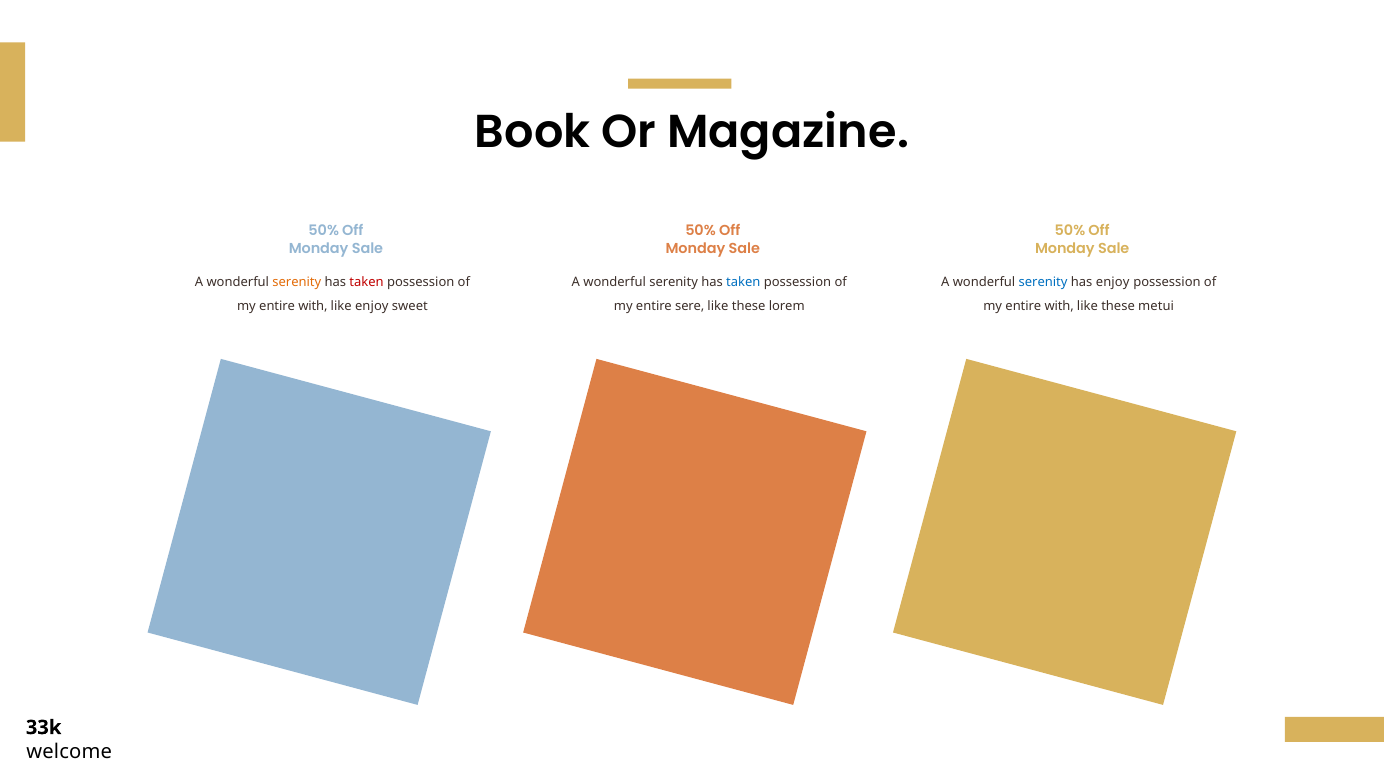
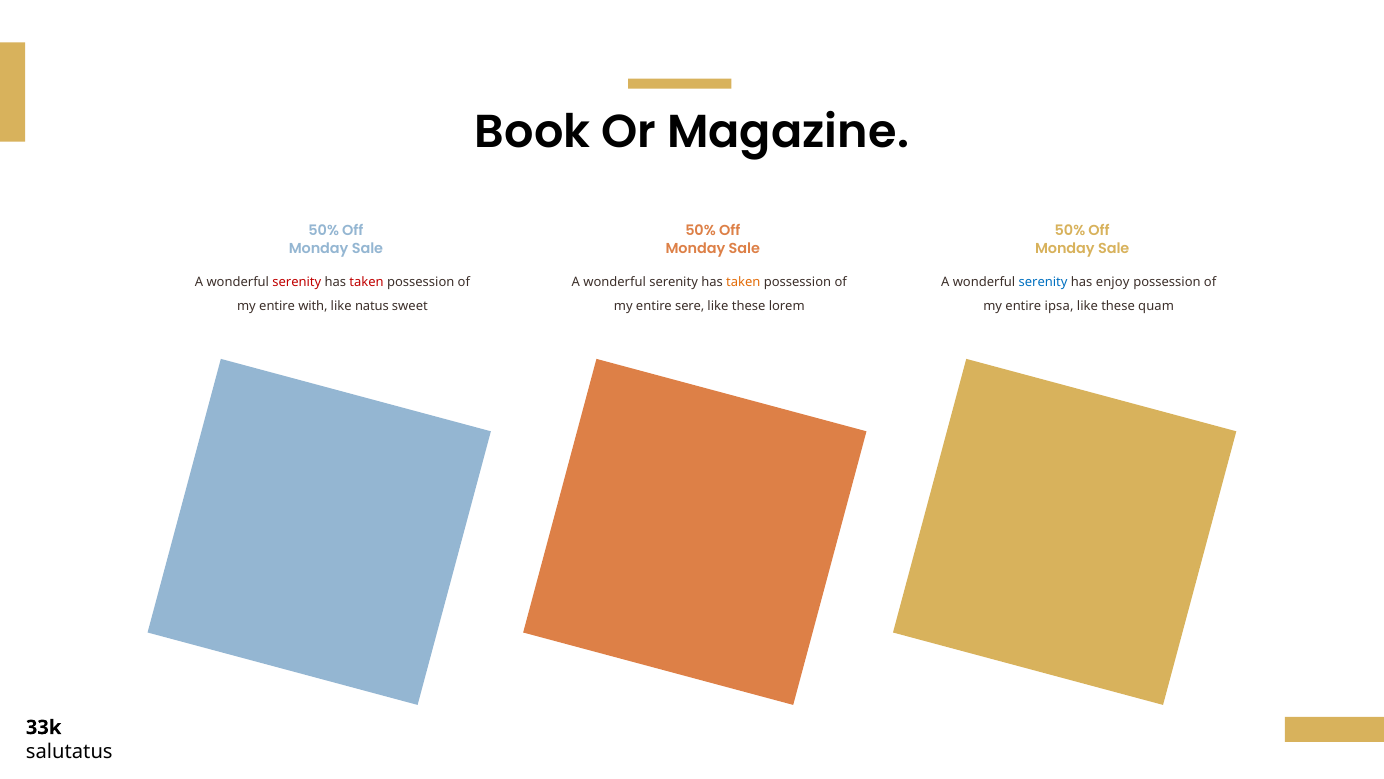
serenity colour: orange -> red (297, 282)
taken colour: blue -> orange (743, 282)
like enjoy: enjoy -> natus (372, 306)
with: with -> ipsa (1059, 306)
metui: metui -> quam (1156, 306)
welcome: welcome -> salutatus (69, 751)
